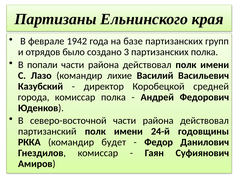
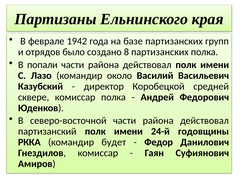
3: 3 -> 8 (126, 52)
лихие: лихие -> около (120, 76)
города: города -> сквере (34, 97)
